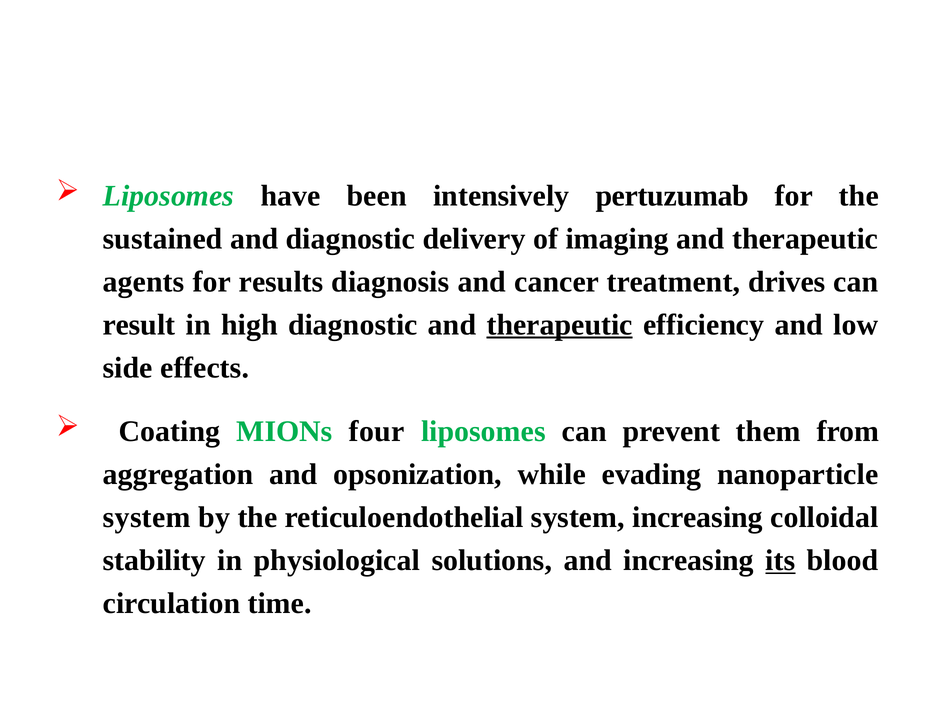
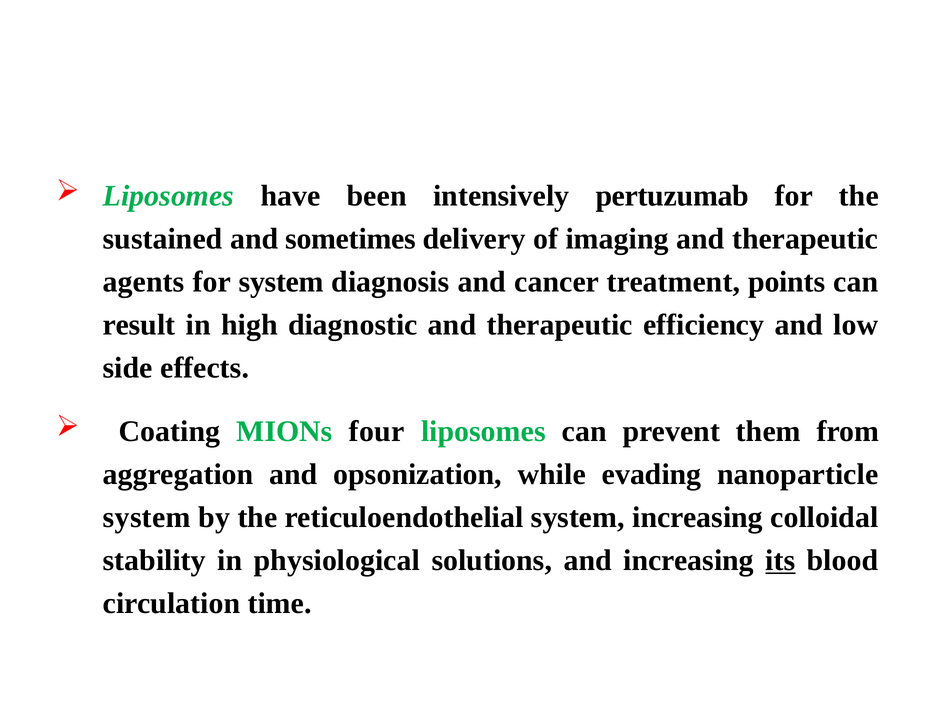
and diagnostic: diagnostic -> sometimes (351, 239)
for results: results -> system (281, 282)
drives: drives -> points (787, 282)
therapeutic underline: present -> none (560, 325)
